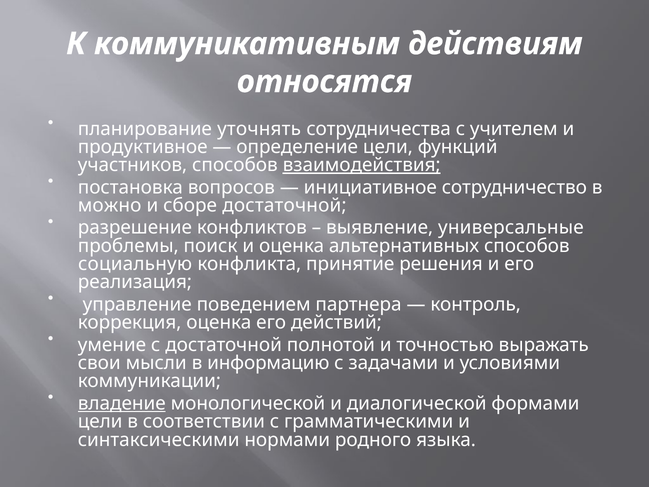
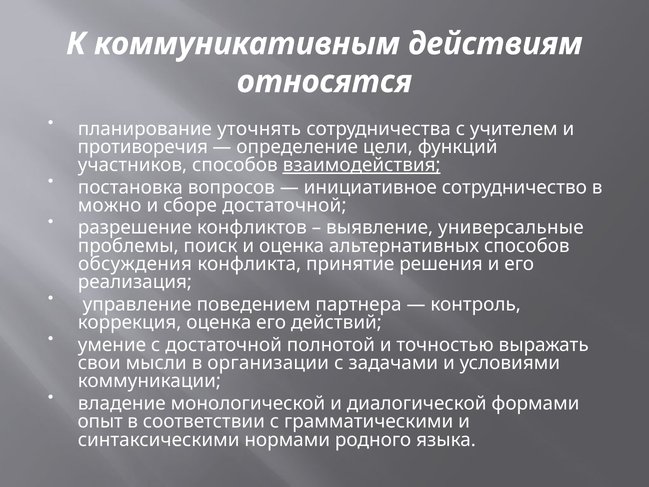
продуктивное: продуктивное -> противоречия (143, 147)
социальную: социальную -> обсуждения (135, 264)
информацию: информацию -> организации (268, 363)
владение underline: present -> none (122, 403)
цели: цели -> опыт (100, 421)
